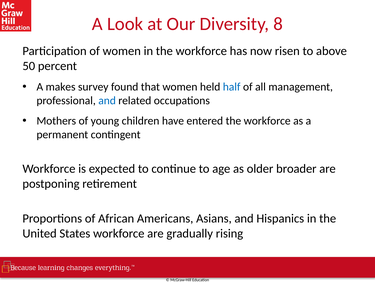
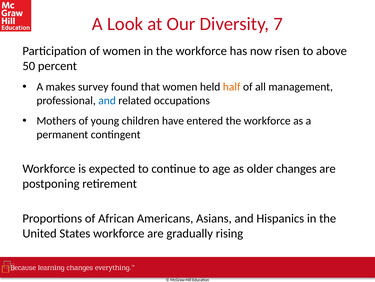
8: 8 -> 7 (278, 24)
half colour: blue -> orange (232, 87)
broader: broader -> changes (296, 168)
